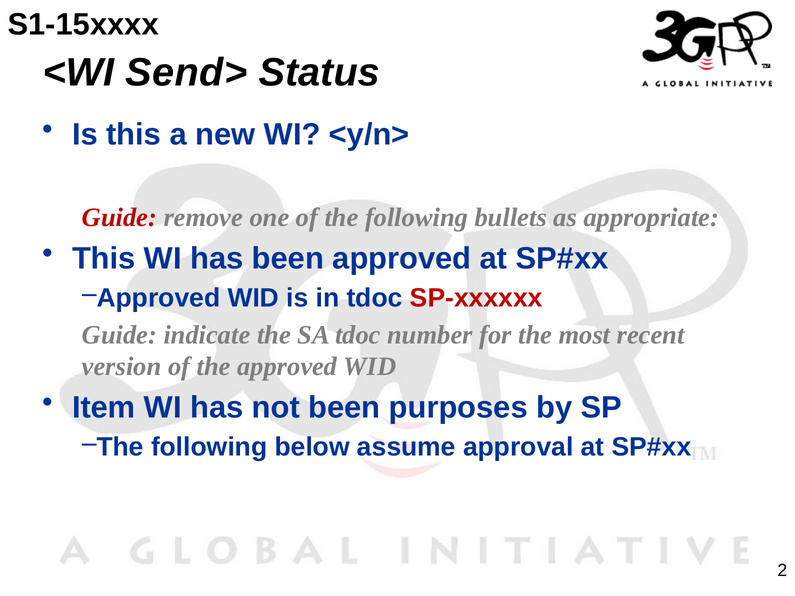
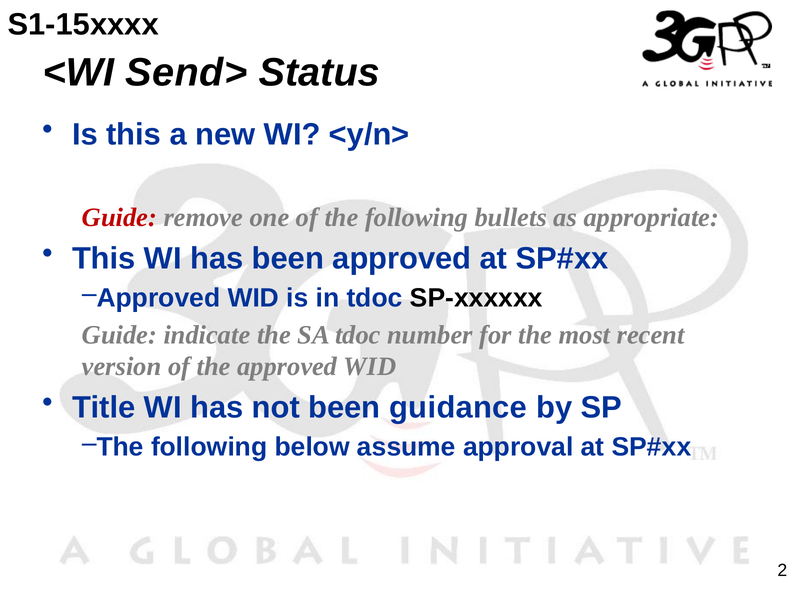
SP-xxxxxx colour: red -> black (476, 298)
Item: Item -> Title (104, 408)
purposes: purposes -> guidance (458, 408)
